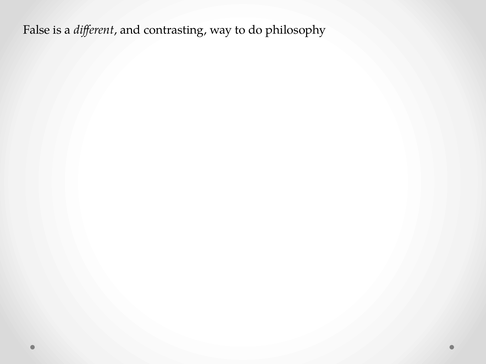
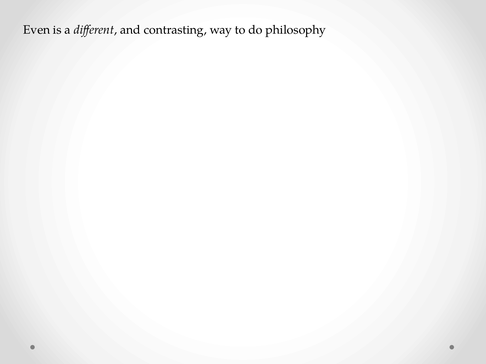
False: False -> Even (37, 30)
